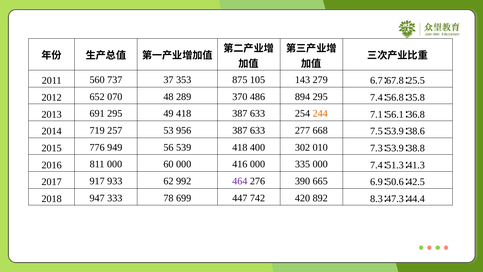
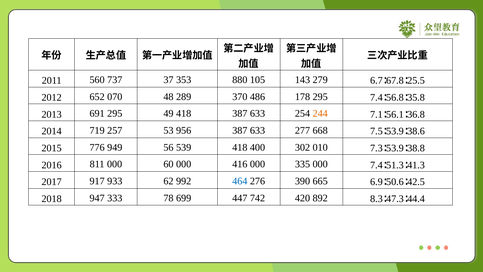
875: 875 -> 880 (240, 80)
894: 894 -> 178 (303, 97)
464 colour: purple -> blue (240, 181)
